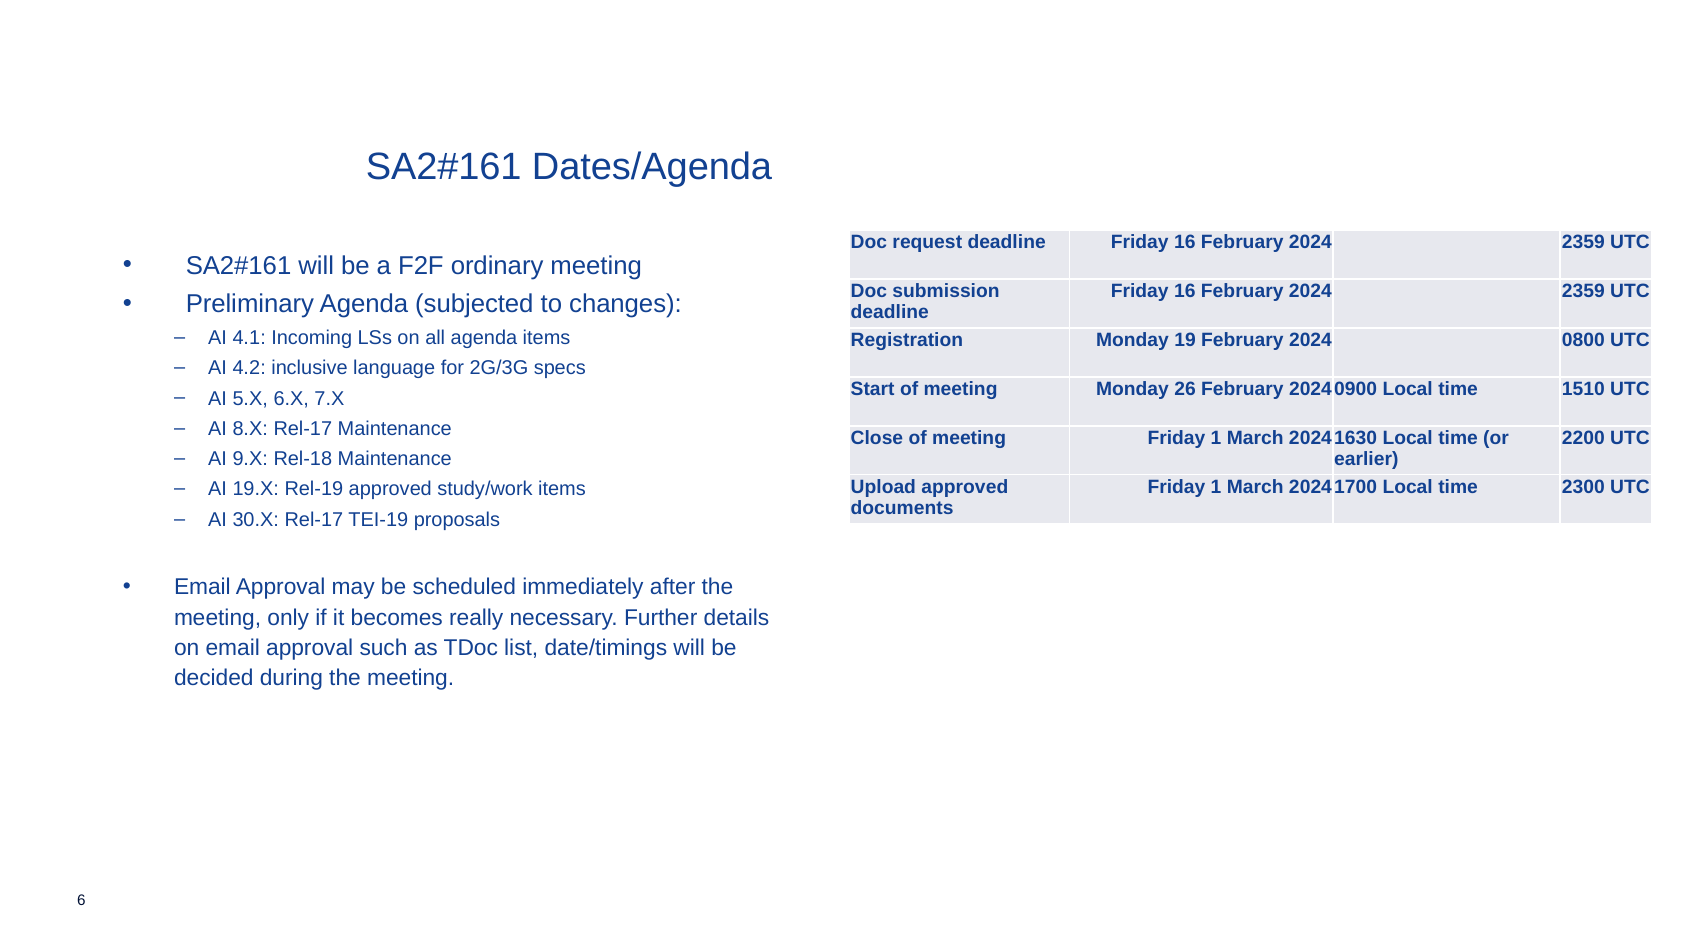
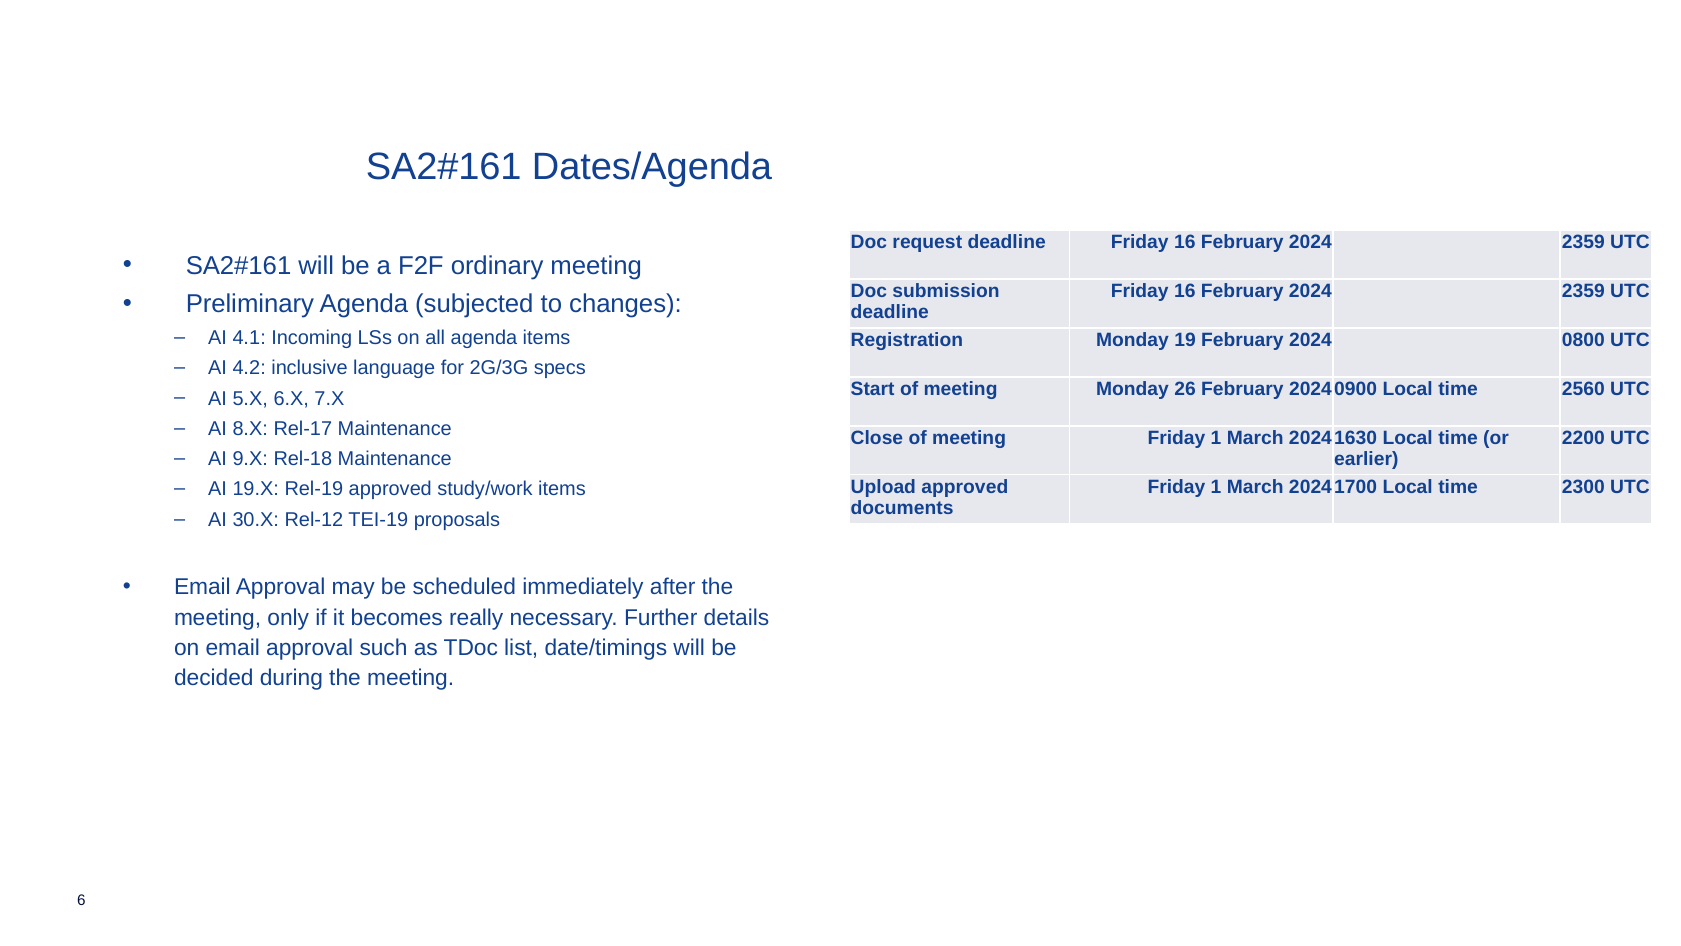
1510: 1510 -> 2560 (1583, 389)
30.X Rel-17: Rel-17 -> Rel-12 (314, 519)
